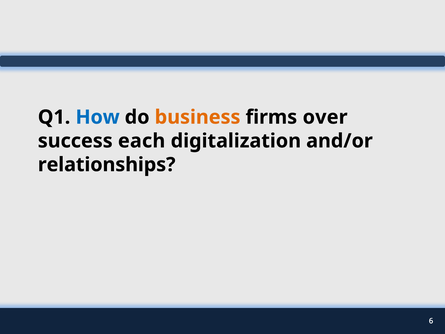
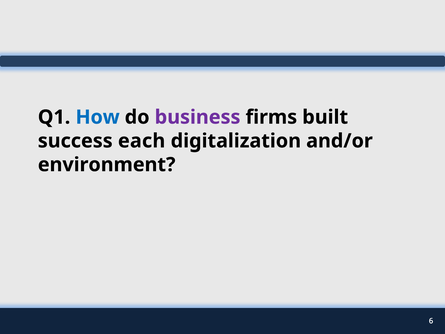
business colour: orange -> purple (198, 117)
over: over -> built (325, 117)
relationships: relationships -> environment (107, 165)
